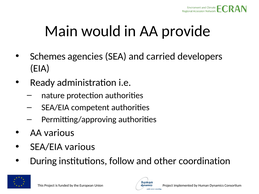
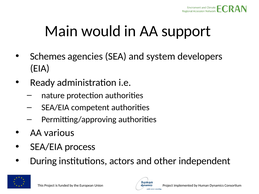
provide: provide -> support (186, 31)
carried: carried -> system (161, 57)
SEA/EIA various: various -> process (80, 147)
follow: follow -> actors (122, 161)
coordination: coordination -> independent (205, 161)
